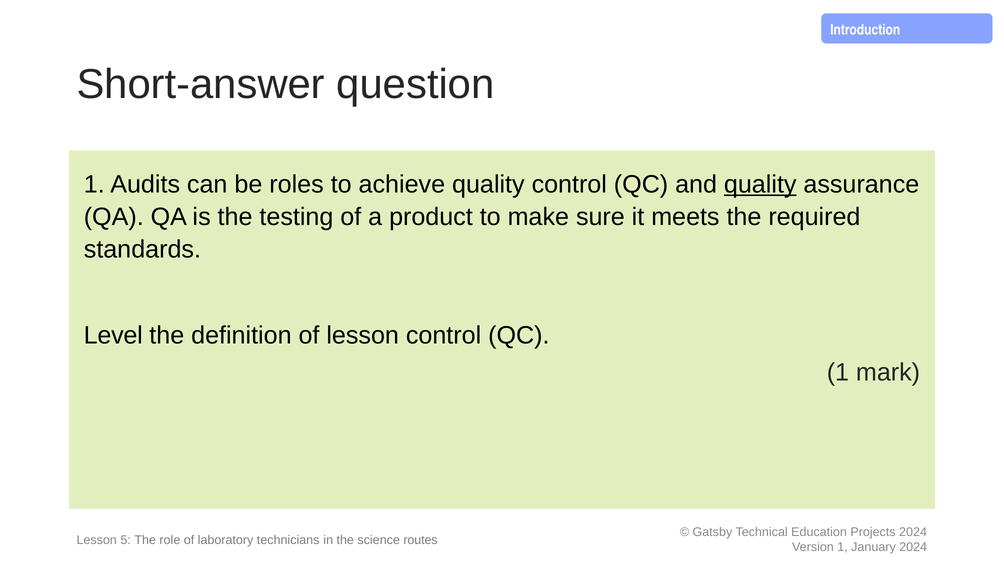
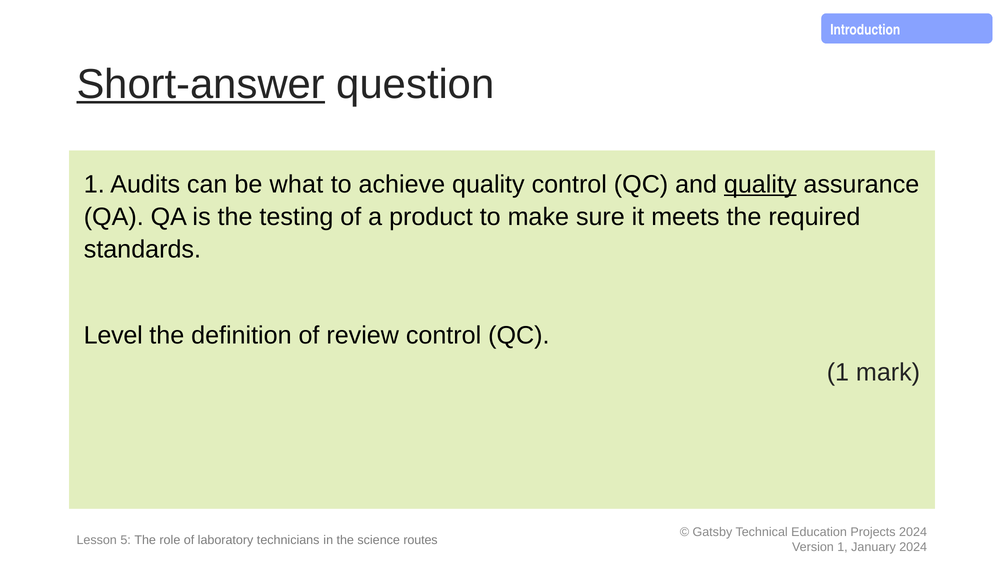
Short-answer underline: none -> present (201, 84)
roles: roles -> what (296, 184)
of lesson: lesson -> review (363, 335)
